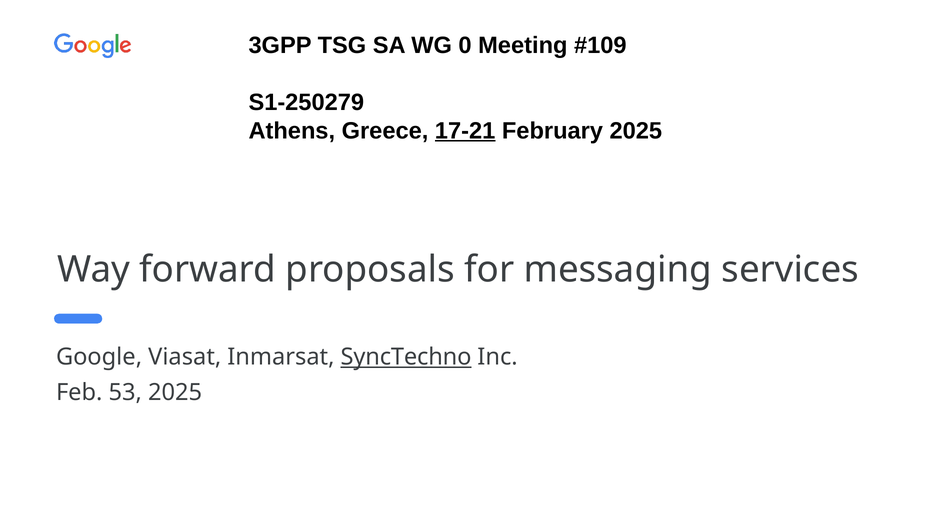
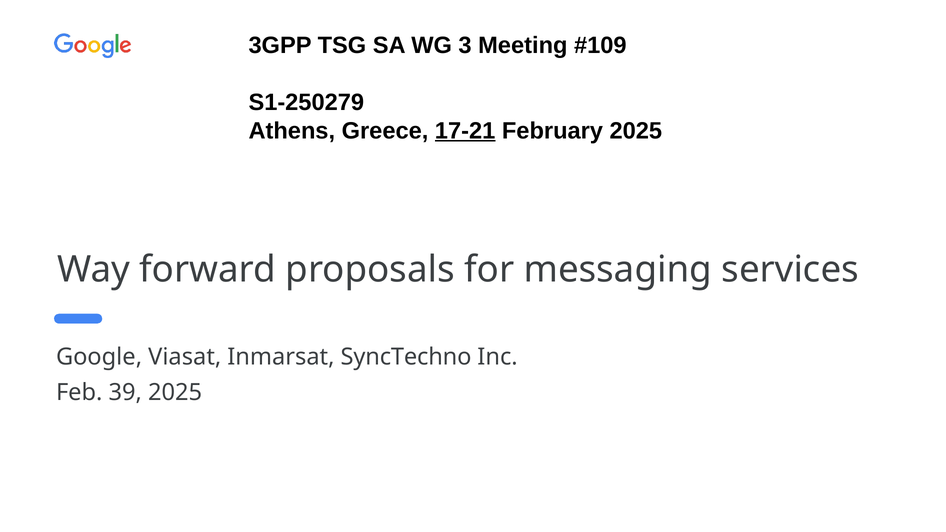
0: 0 -> 3 (465, 46)
SyncTechno underline: present -> none (406, 357)
53: 53 -> 39 (125, 392)
